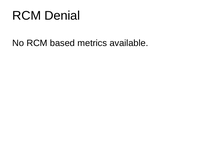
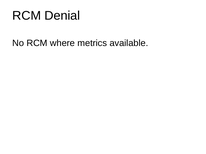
based: based -> where (62, 43)
